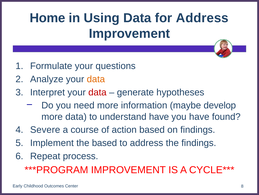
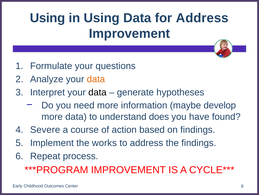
Home: Home -> Using (48, 18)
data colour: red -> black (97, 92)
understand have: have -> does (159, 116)
the based: based -> works (104, 142)
